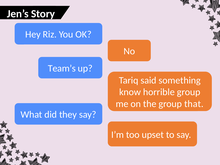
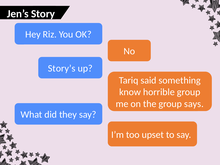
Team’s: Team’s -> Story’s (62, 68)
that: that -> says (194, 104)
